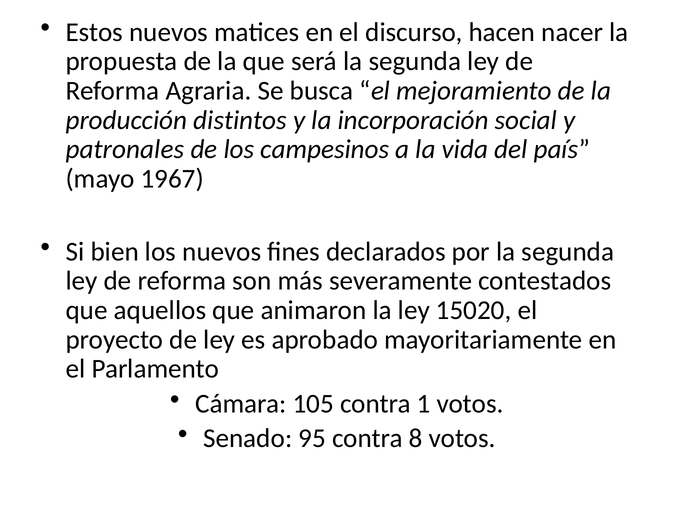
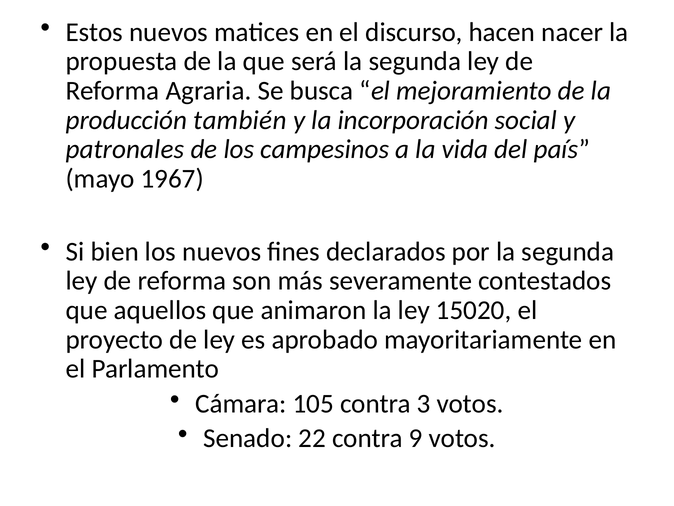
distintos: distintos -> también (240, 120)
1: 1 -> 3 (424, 403)
95: 95 -> 22 (312, 438)
8: 8 -> 9 (416, 438)
